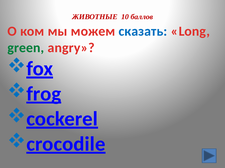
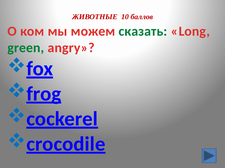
сказать colour: blue -> green (143, 31)
